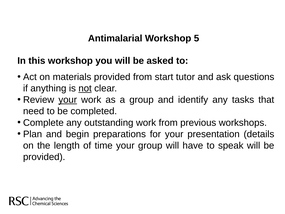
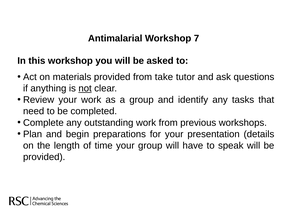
5: 5 -> 7 (197, 38)
start: start -> take (164, 77)
your underline: present -> none (68, 100)
